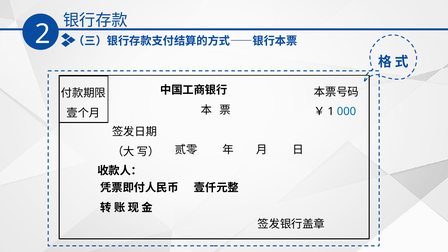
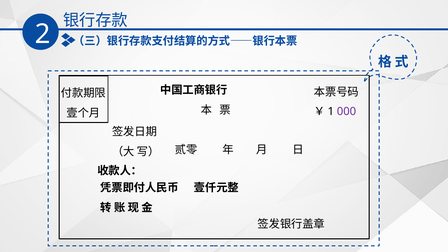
000 colour: blue -> purple (346, 112)
